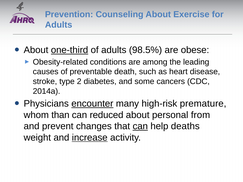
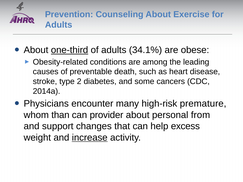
98.5%: 98.5% -> 34.1% (146, 50)
encounter underline: present -> none (92, 104)
reduced: reduced -> provider (107, 115)
prevent: prevent -> support (58, 126)
can underline: present -> none (140, 126)
deaths: deaths -> excess (185, 126)
